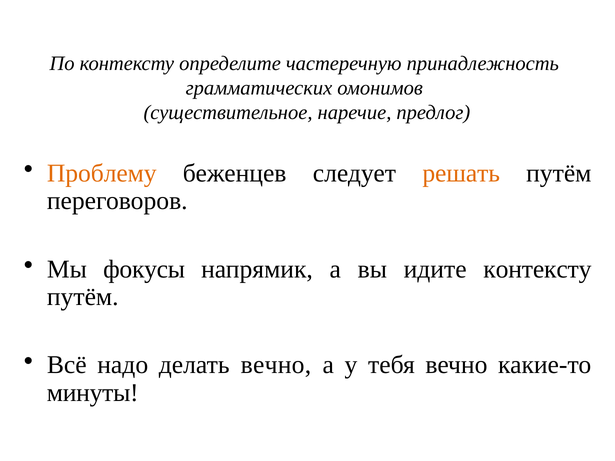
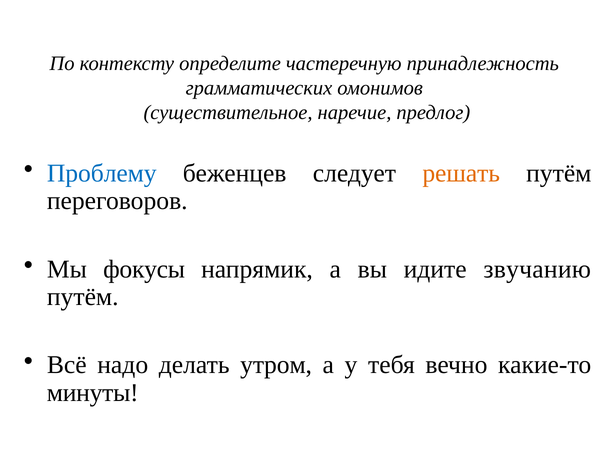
Проблему colour: orange -> blue (102, 173)
идите контексту: контексту -> звучанию (537, 269)
делать вечно: вечно -> утром (276, 365)
